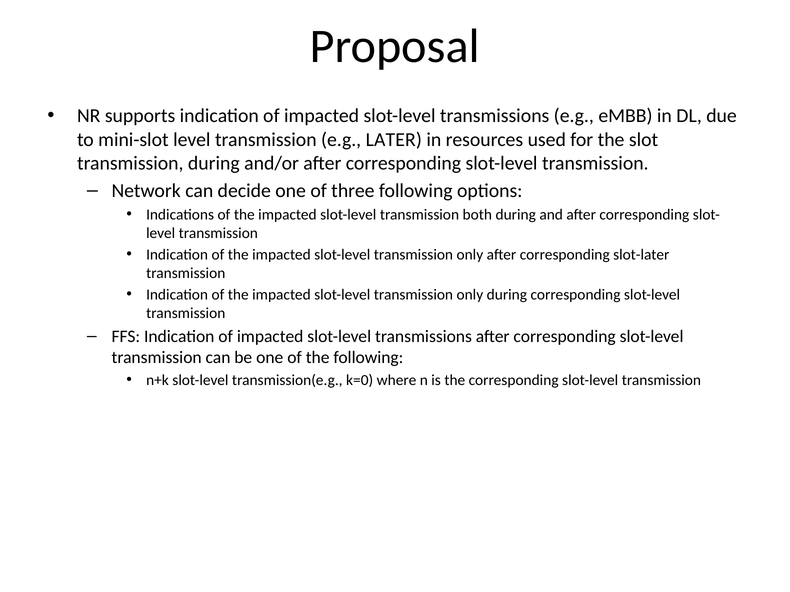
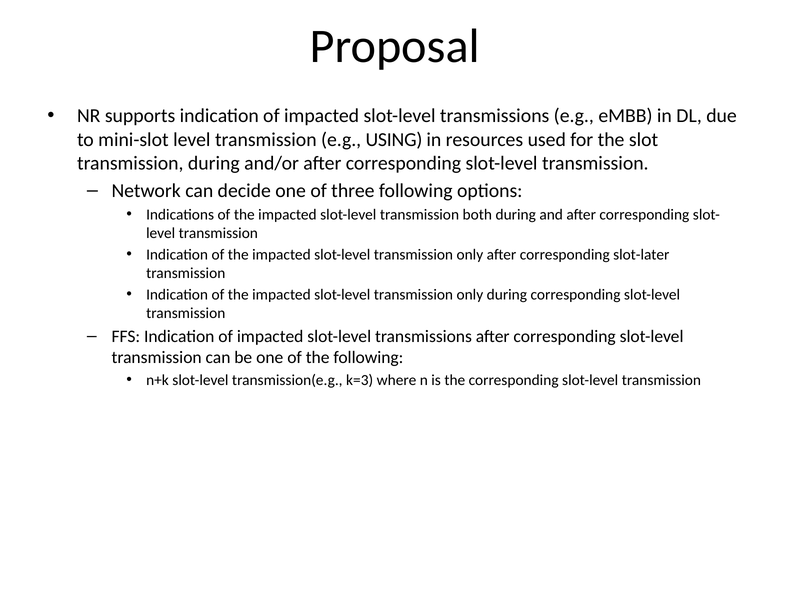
LATER: LATER -> USING (394, 140)
k=0: k=0 -> k=3 (360, 380)
